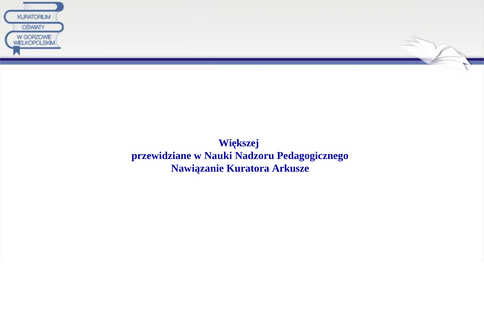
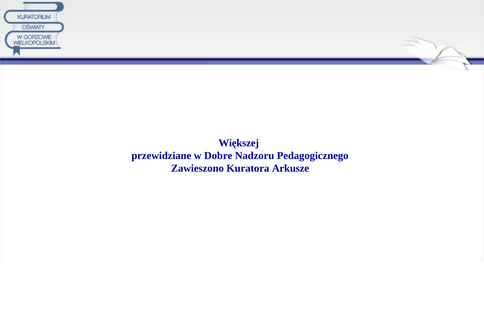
Nauki: Nauki -> Dobre (218, 156)
Nawiązanie: Nawiązanie -> Zawieszono (197, 169)
